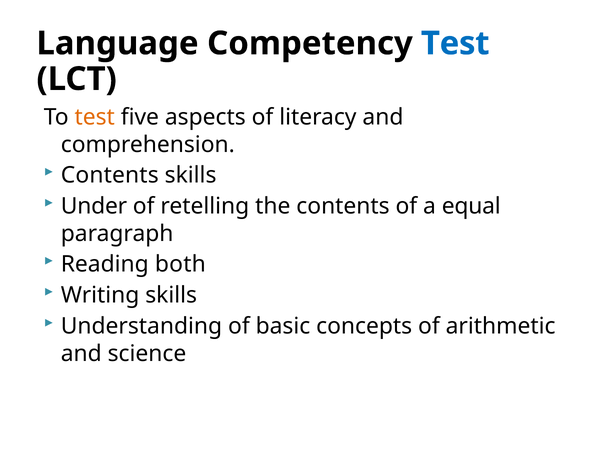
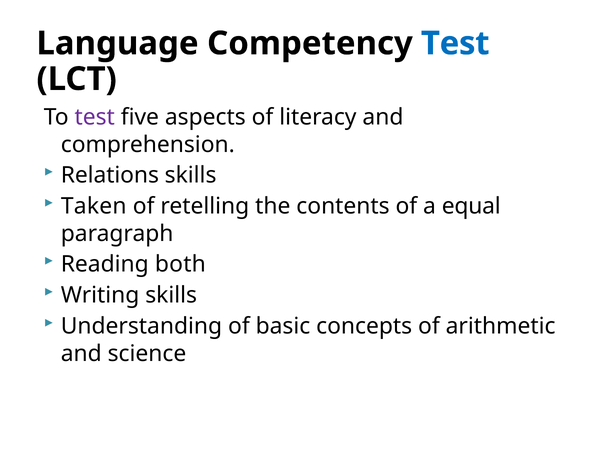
test colour: orange -> purple (95, 117)
Contents: Contents -> Relations (110, 175)
Under: Under -> Taken (94, 206)
